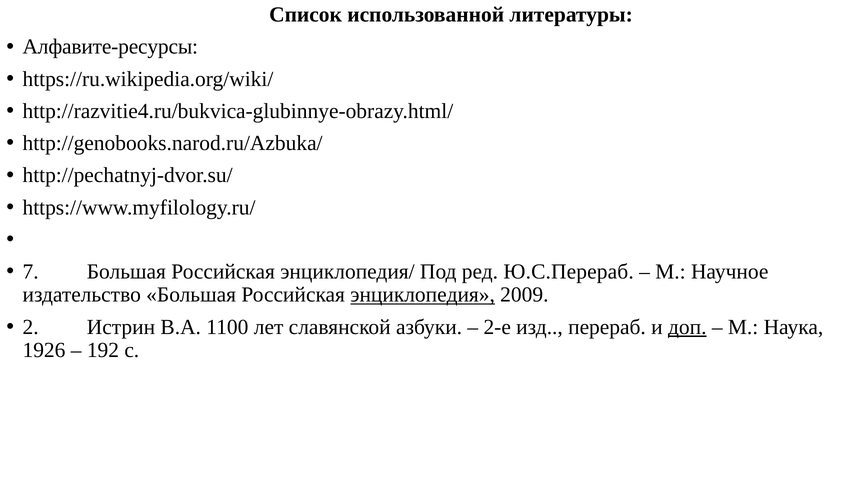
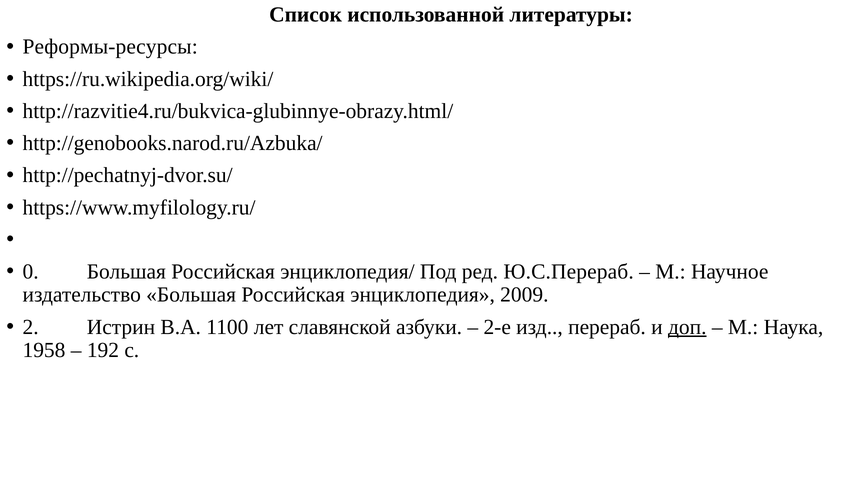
Алфавите-ресурсы: Алфавите-ресурсы -> Реформы-ресурсы (110, 47)
7: 7 -> 0 (31, 271)
энциклопедия underline: present -> none (423, 295)
1926: 1926 -> 1958 (44, 350)
